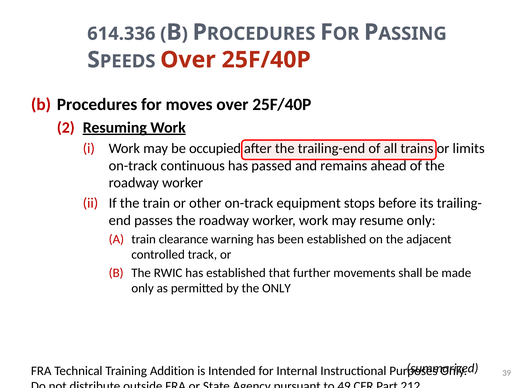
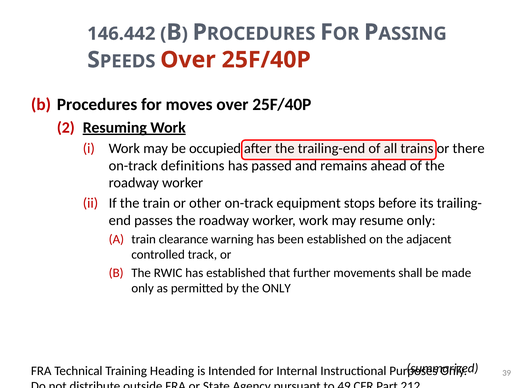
614.336: 614.336 -> 146.442 (121, 34)
limits: limits -> there (469, 149)
continuous: continuous -> definitions (193, 166)
Addition: Addition -> Heading (172, 371)
